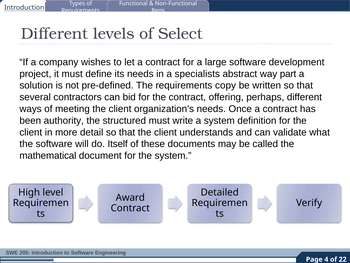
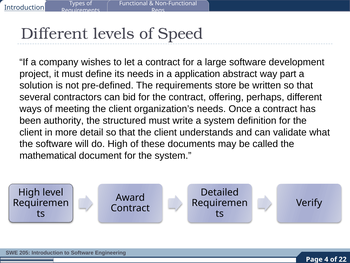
Select: Select -> Speed (181, 34)
specialists: specialists -> application (197, 74)
copy: copy -> store (226, 85)
do Itself: Itself -> High (118, 144)
